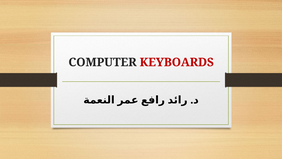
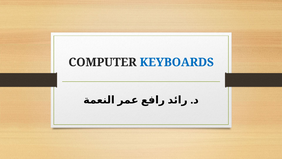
KEYBOARDS colour: red -> blue (177, 62)
